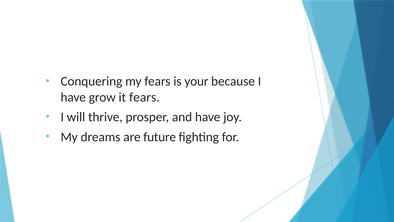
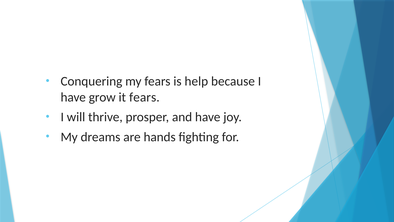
your: your -> help (196, 81)
future: future -> hands (160, 137)
